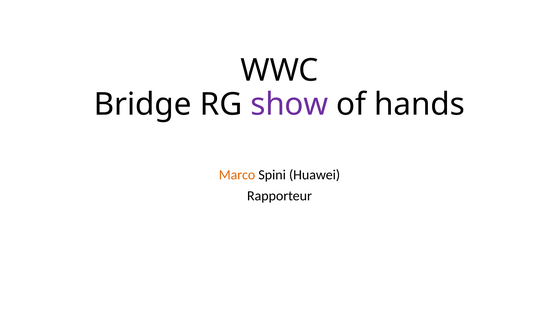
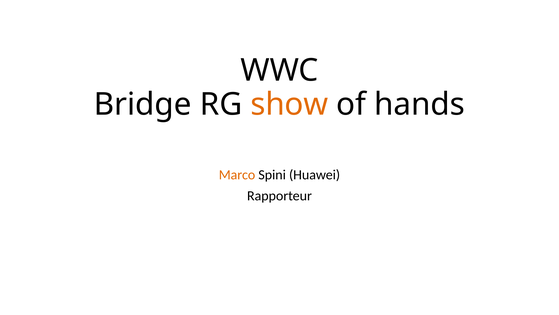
show colour: purple -> orange (289, 104)
